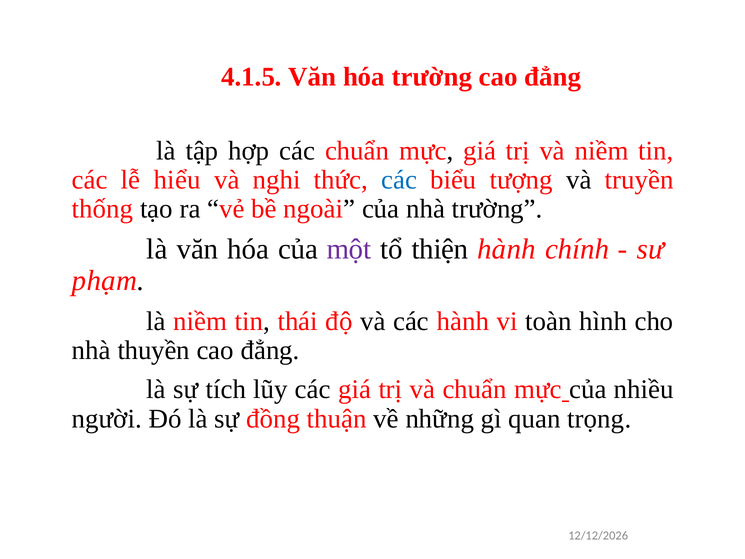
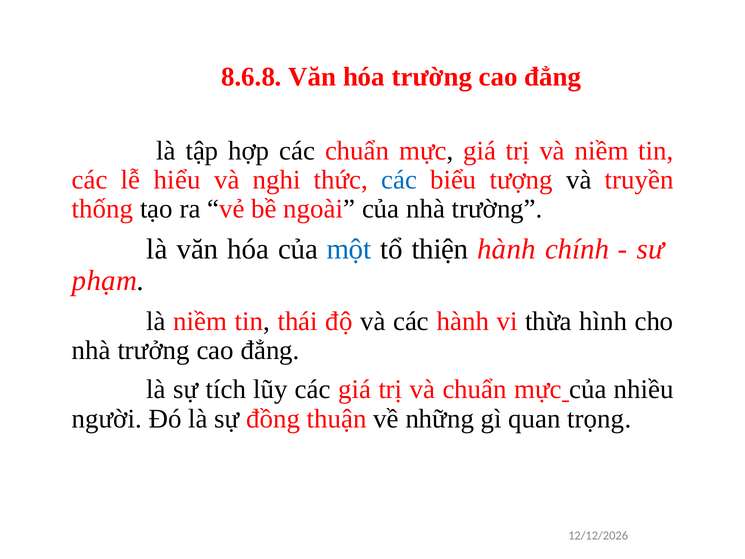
4.1.5: 4.1.5 -> 8.6.8 (251, 77)
một colour: purple -> blue (349, 249)
toàn: toàn -> thừa (549, 321)
thuyền: thuyền -> trưởng (154, 350)
